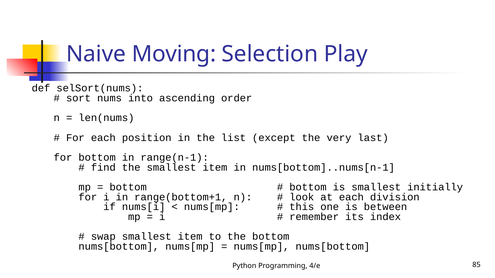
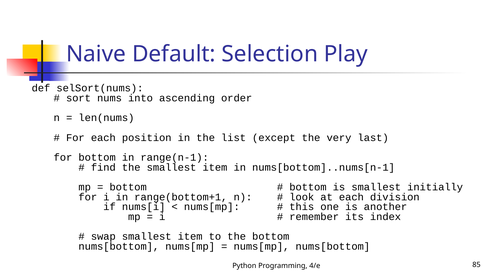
Moving: Moving -> Default (174, 54)
between: between -> another (386, 207)
